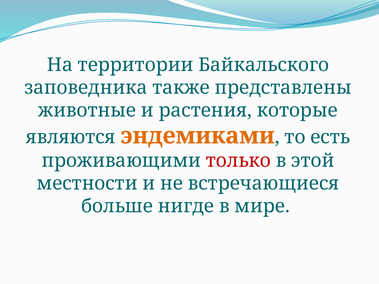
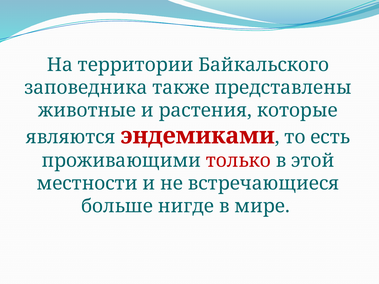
эндемиками colour: orange -> red (198, 136)
